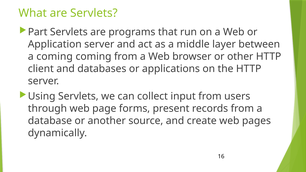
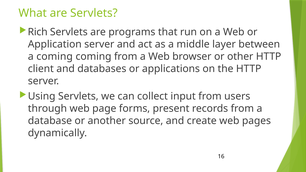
Part: Part -> Rich (38, 32)
